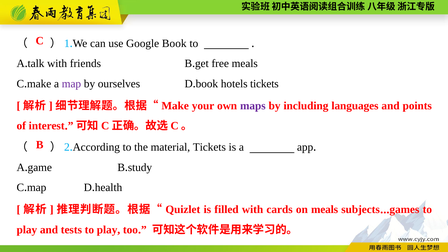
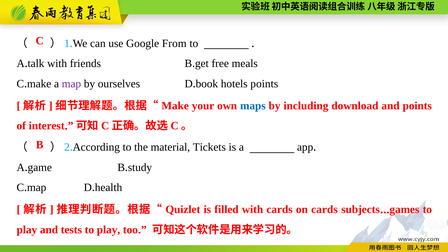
Google Book: Book -> From (174, 43)
hotels tickets: tickets -> points (264, 84)
maps colour: purple -> blue (253, 106)
languages: languages -> download (355, 106)
on meals: meals -> cards (324, 210)
